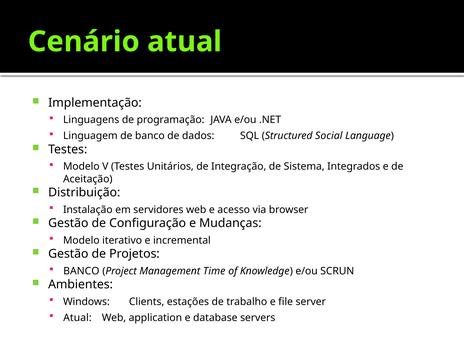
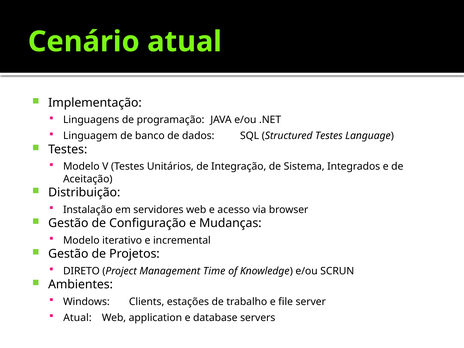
Structured Social: Social -> Testes (329, 136)
BANCO: BANCO -> DIRETO (81, 271)
